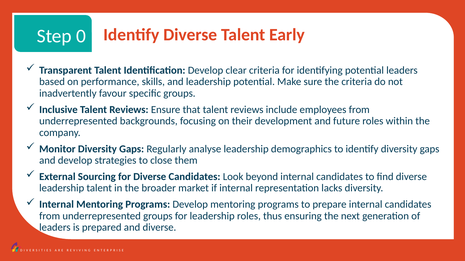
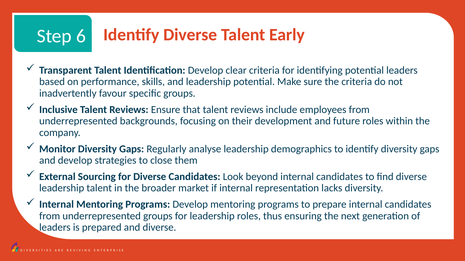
0: 0 -> 6 (81, 36)
